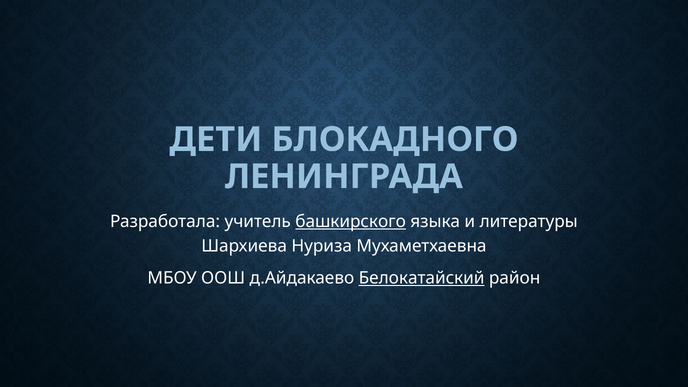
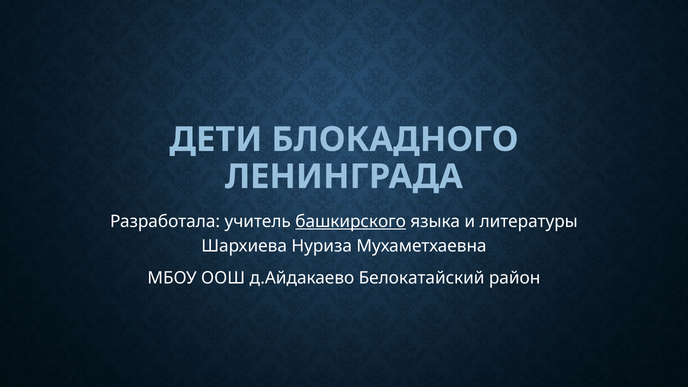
Белокатайский underline: present -> none (422, 278)
